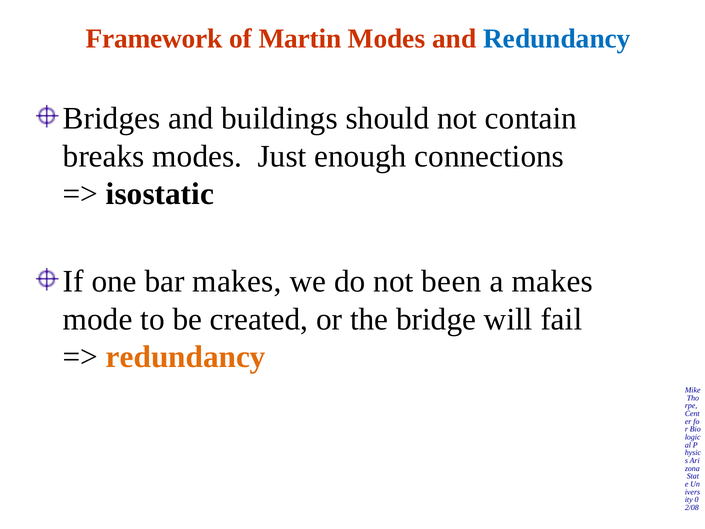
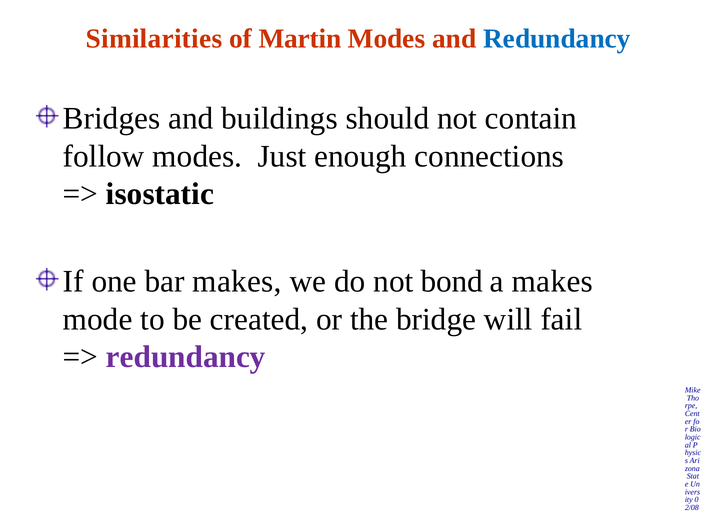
Framework: Framework -> Similarities (154, 39)
breaks: breaks -> follow (104, 156)
been: been -> bond (452, 282)
redundancy colour: orange -> purple (186, 357)
